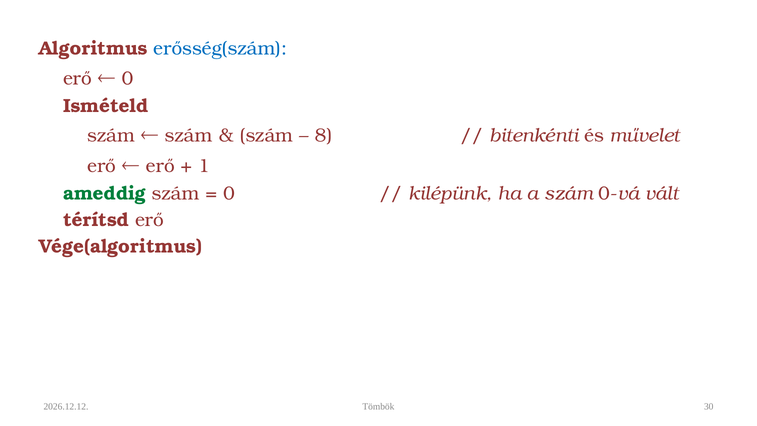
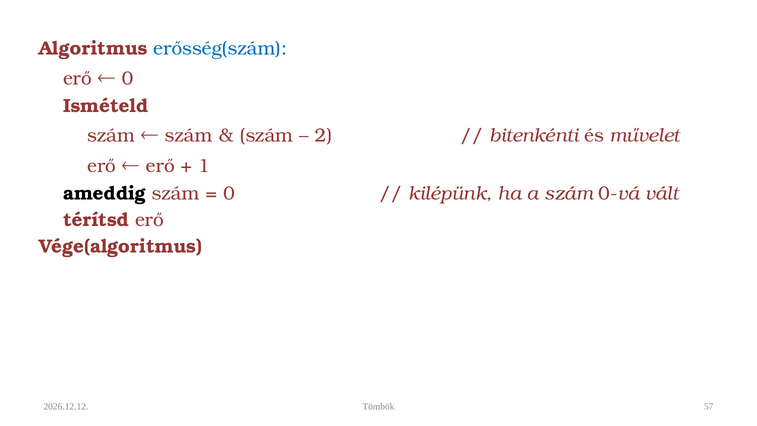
8: 8 -> 2 (324, 135)
ameddig colour: green -> black (104, 193)
30: 30 -> 57 (709, 407)
